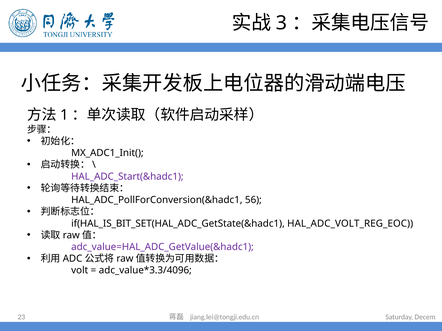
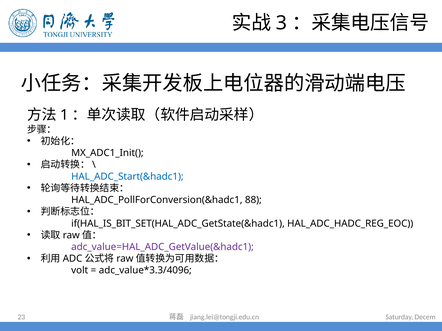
HAL_ADC_Start(&hadc1 colour: purple -> blue (127, 177)
56: 56 -> 88 (253, 200)
HAL_ADC_VOLT_REG_EOC: HAL_ADC_VOLT_REG_EOC -> HAL_ADC_HADC_REG_EOC (350, 224)
